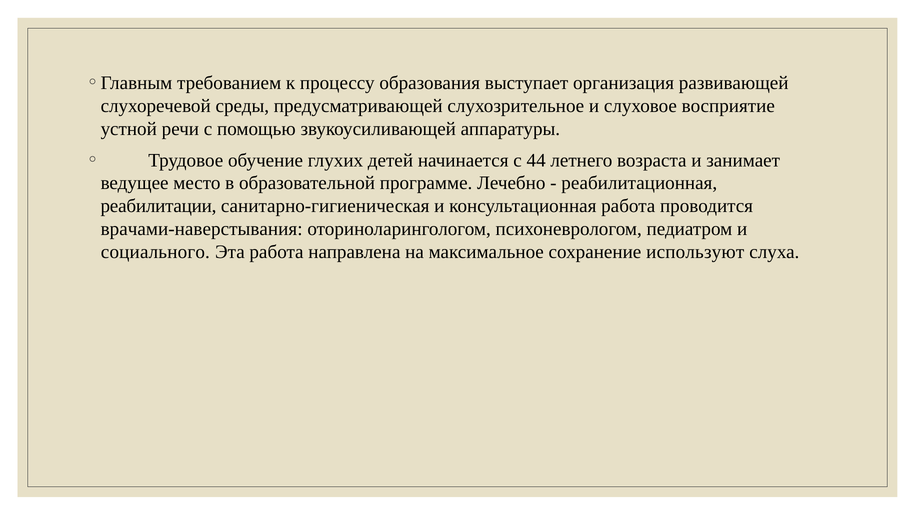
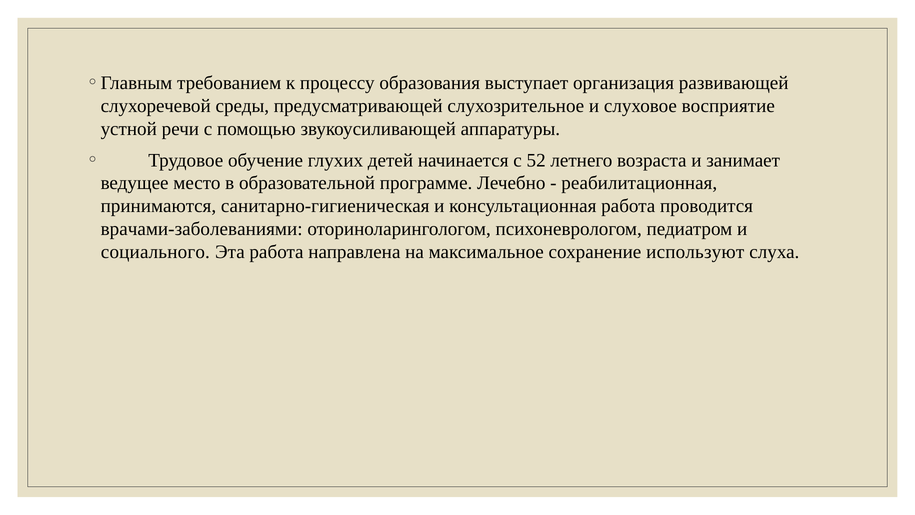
44: 44 -> 52 (536, 160)
реабилитации: реабилитации -> принимаются (158, 206)
врачами-наверстывания: врачами-наверстывания -> врачами-заболеваниями (202, 229)
